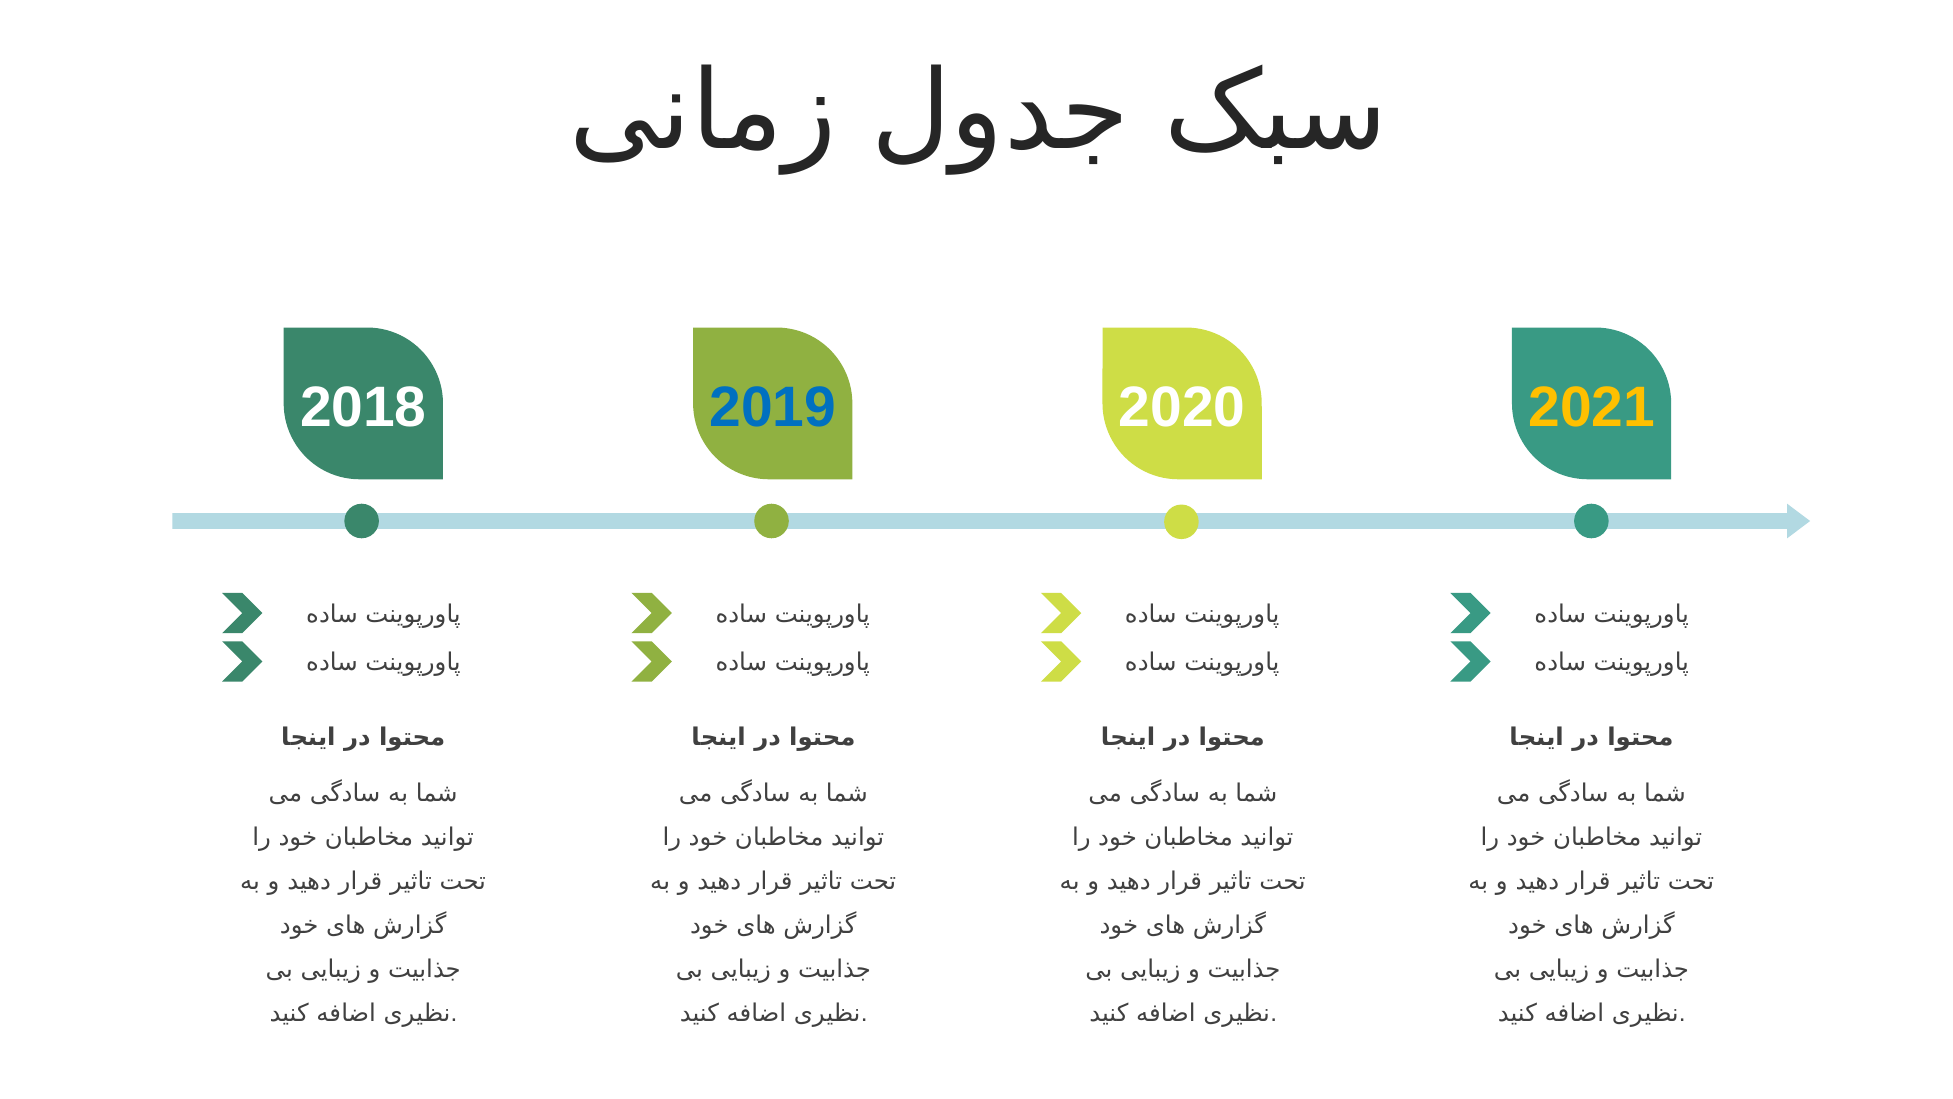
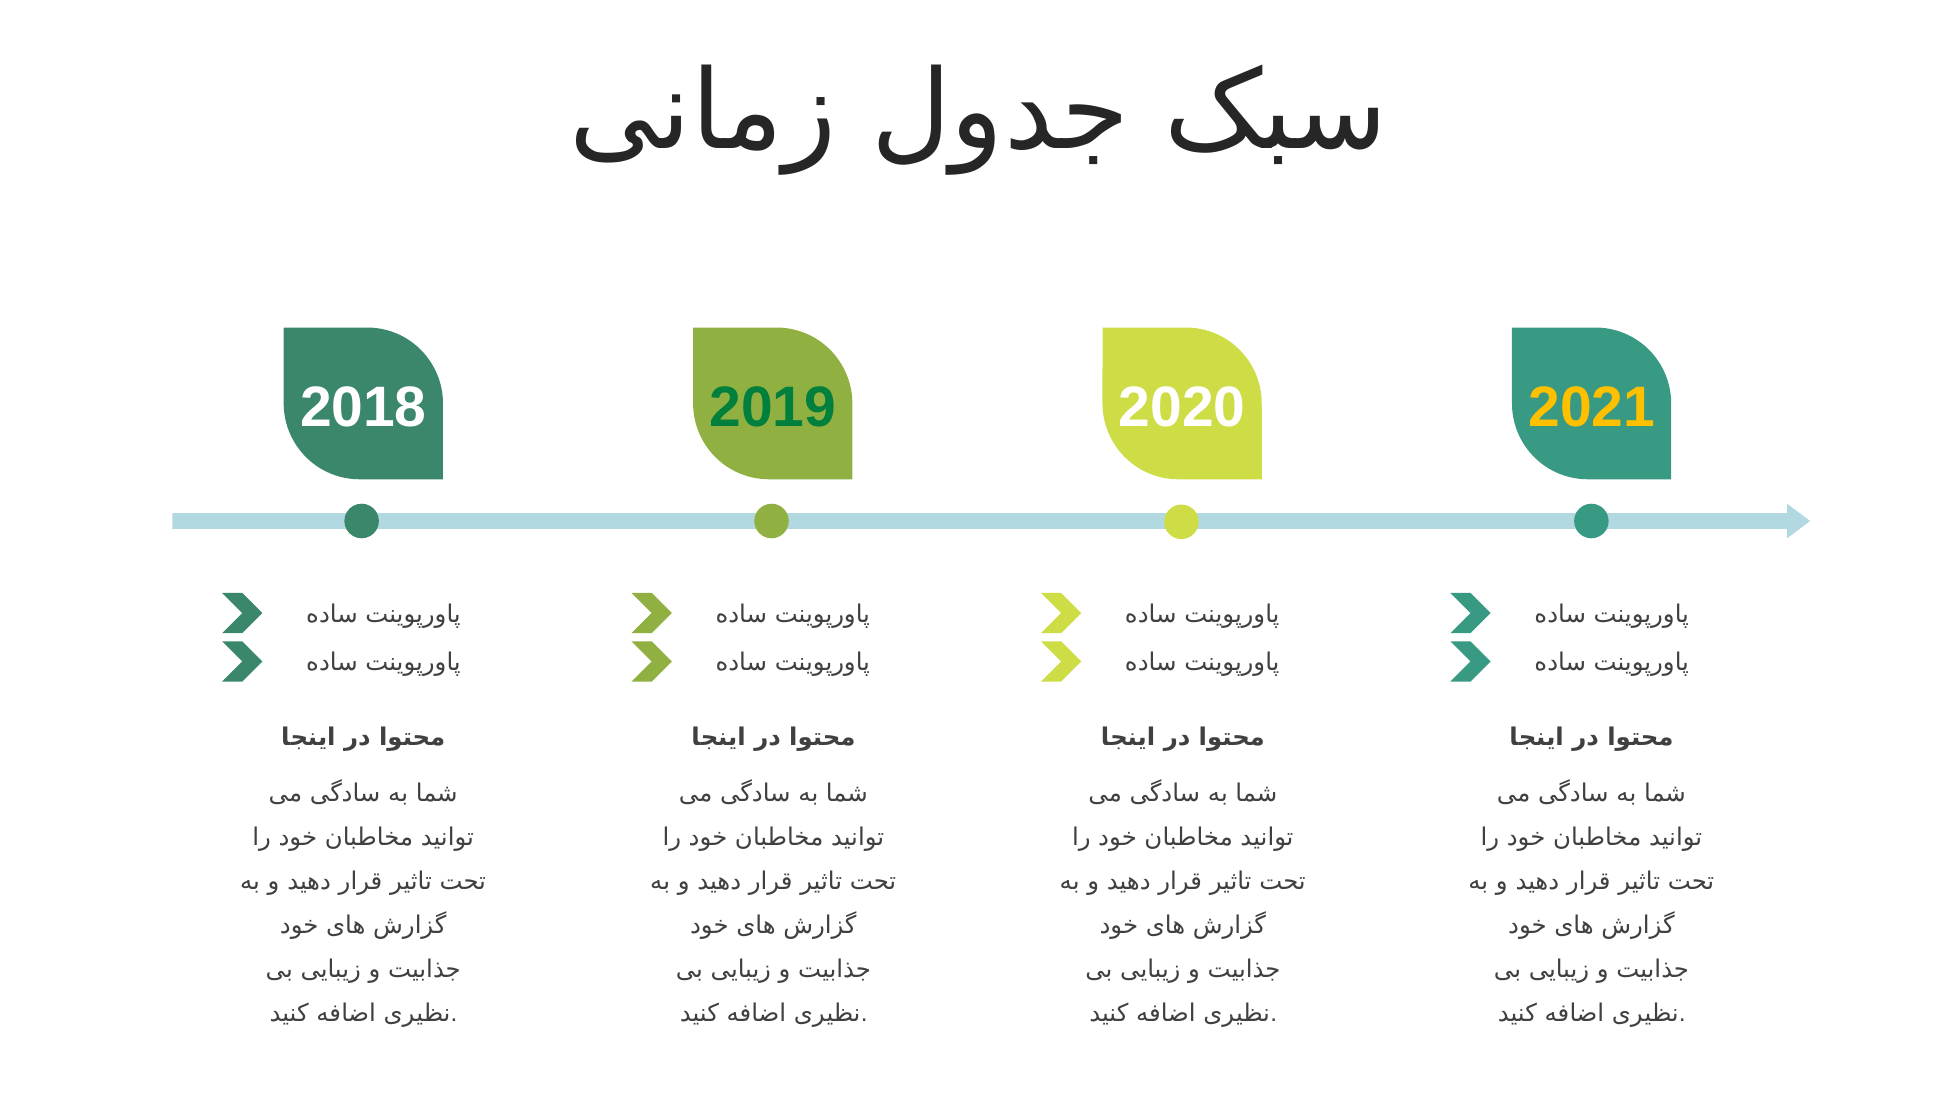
2019 colour: blue -> green (773, 407)
